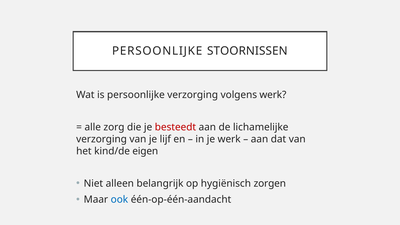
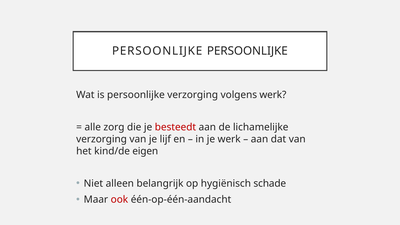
PERSOONLIJKE STOORNISSEN: STOORNISSEN -> PERSOONLIJKE (247, 51)
zorgen: zorgen -> schade (270, 183)
ook colour: blue -> red (119, 200)
